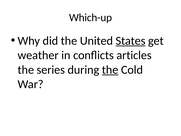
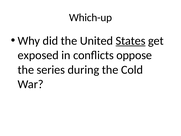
weather: weather -> exposed (38, 55)
articles: articles -> oppose (134, 55)
the underline: present -> none (110, 70)
